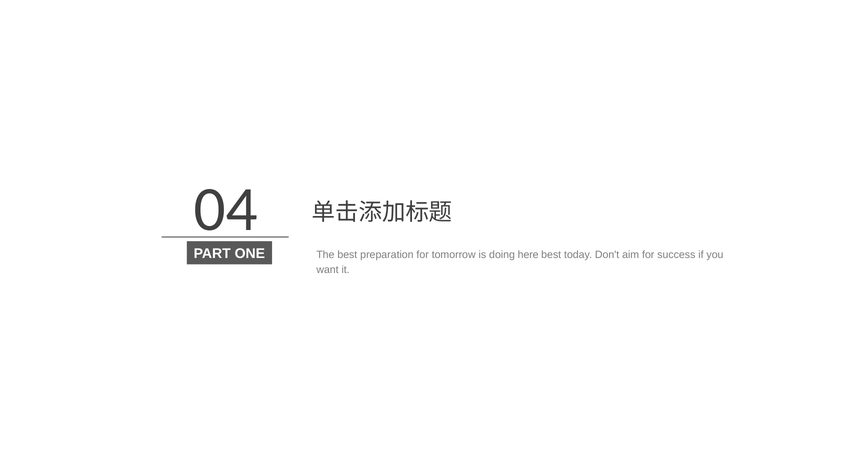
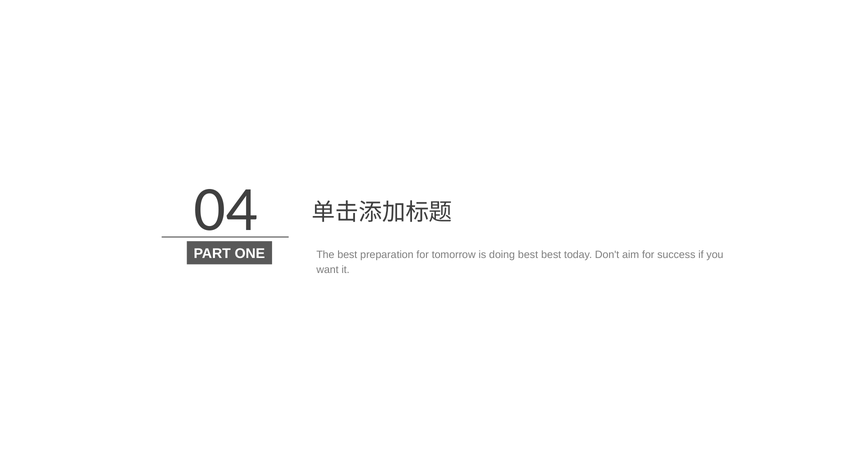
doing here: here -> best (528, 255)
